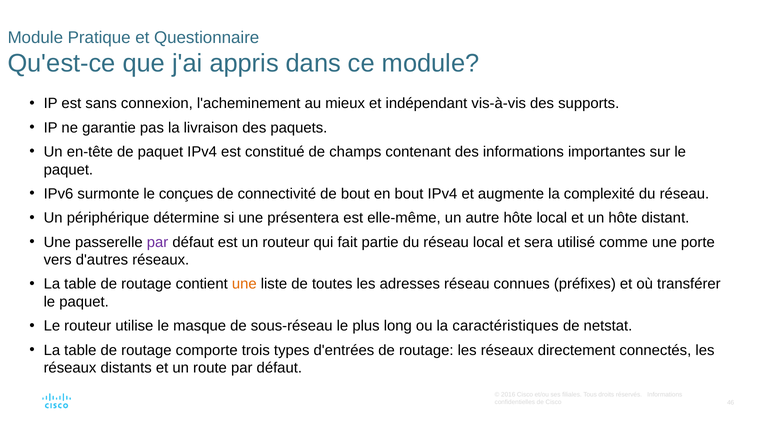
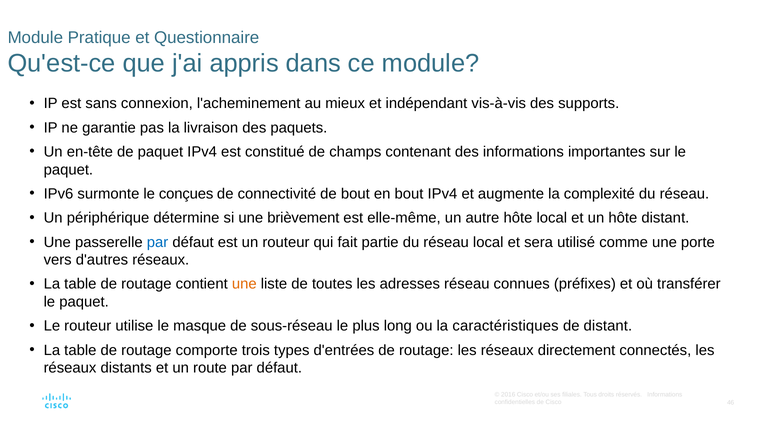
présentera: présentera -> brièvement (303, 218)
par colour: purple -> blue (158, 242)
de netstat: netstat -> distant (608, 326)
